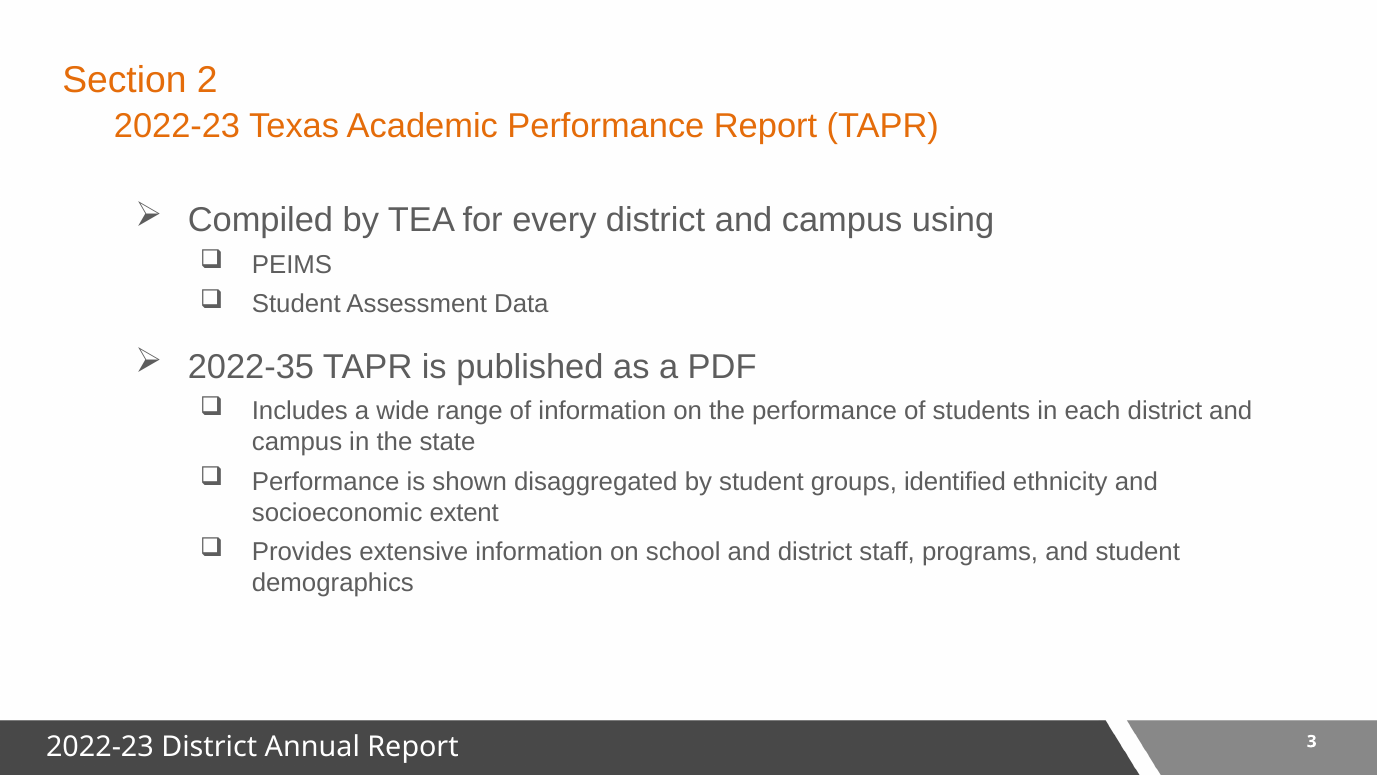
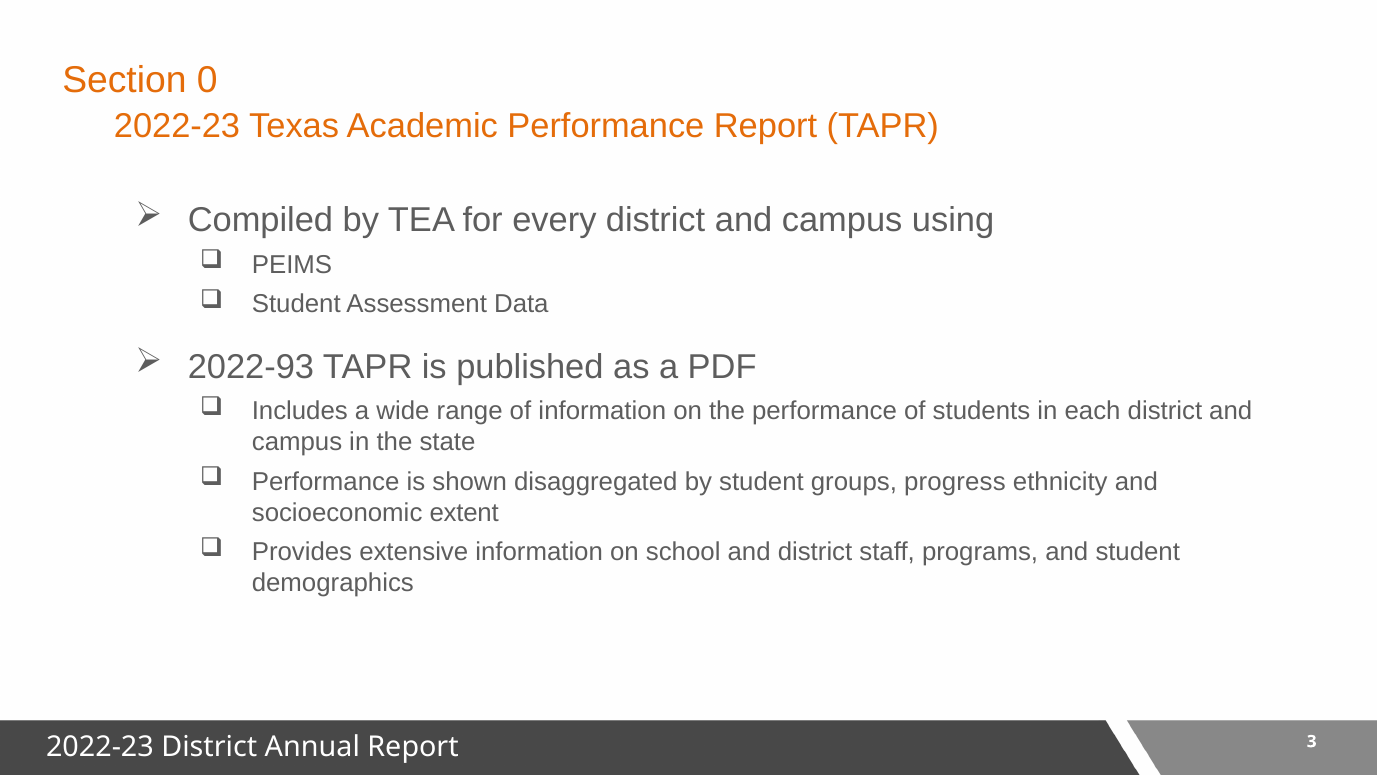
2: 2 -> 0 (207, 80)
2022-35: 2022-35 -> 2022-93 (251, 367)
identified: identified -> progress (955, 481)
